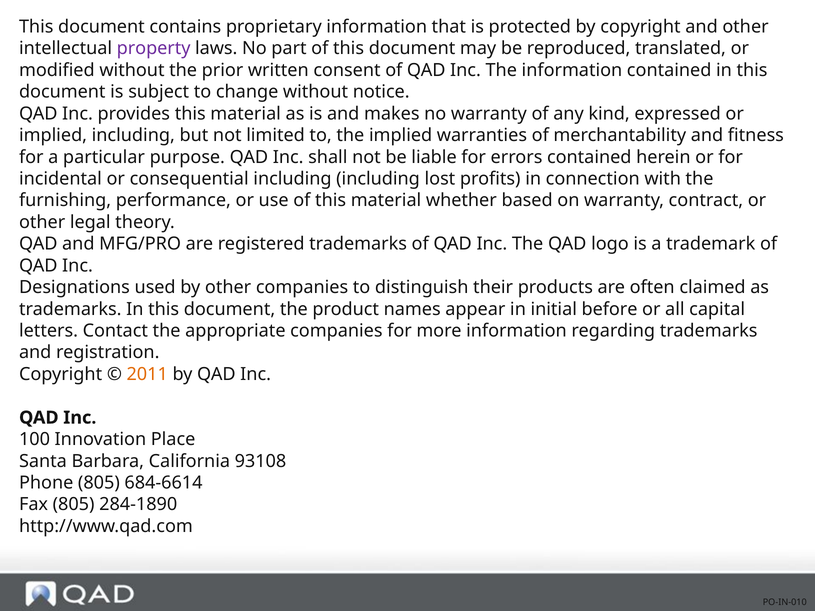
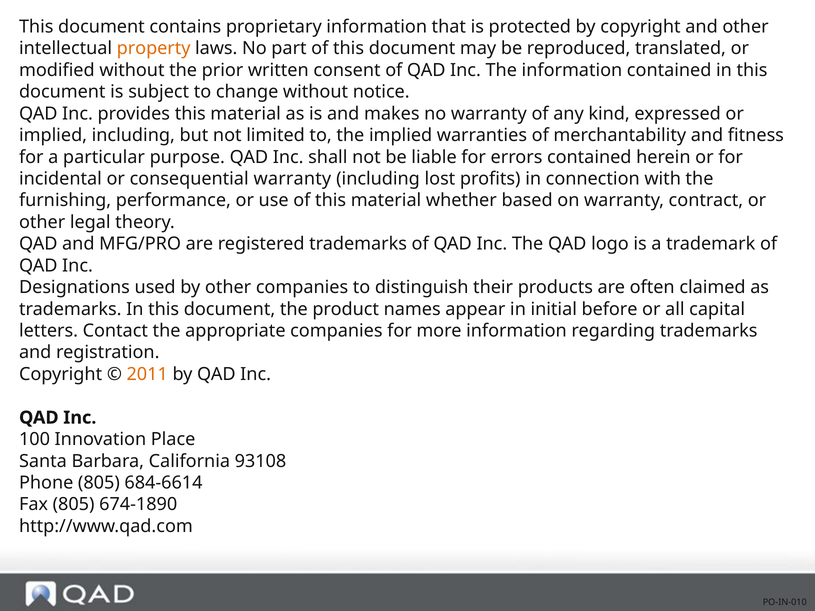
property colour: purple -> orange (154, 49)
consequential including: including -> warranty (292, 179)
284-1890: 284-1890 -> 674-1890 (138, 505)
